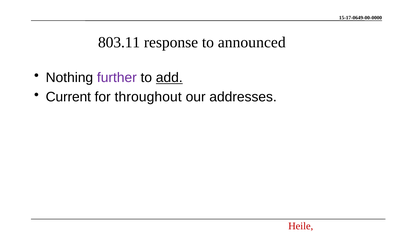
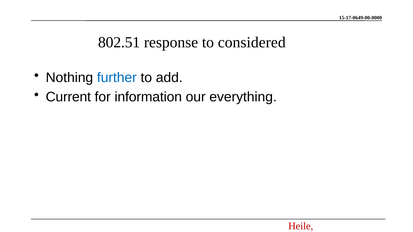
803.11: 803.11 -> 802.51 (119, 42)
announced: announced -> considered (252, 42)
further colour: purple -> blue (117, 78)
add underline: present -> none (169, 78)
throughout: throughout -> information (148, 97)
addresses: addresses -> everything (243, 97)
